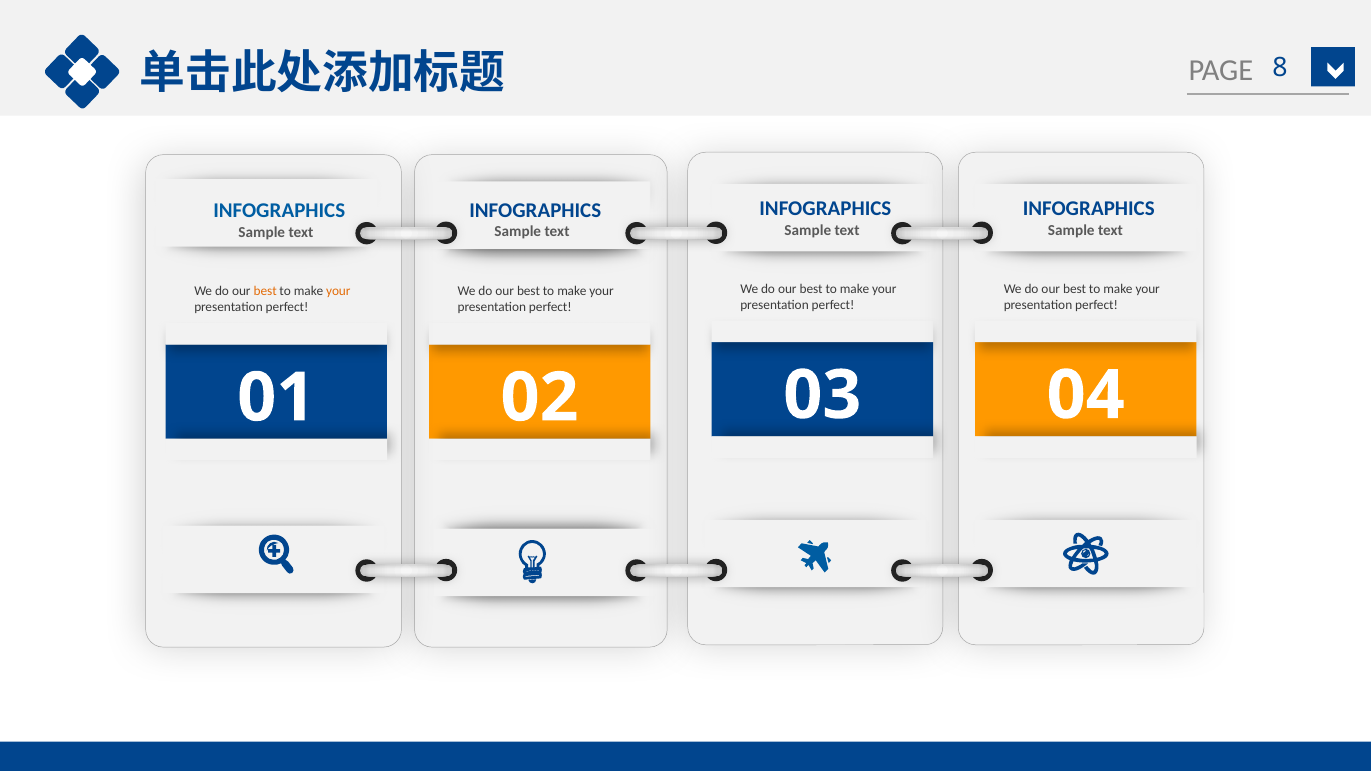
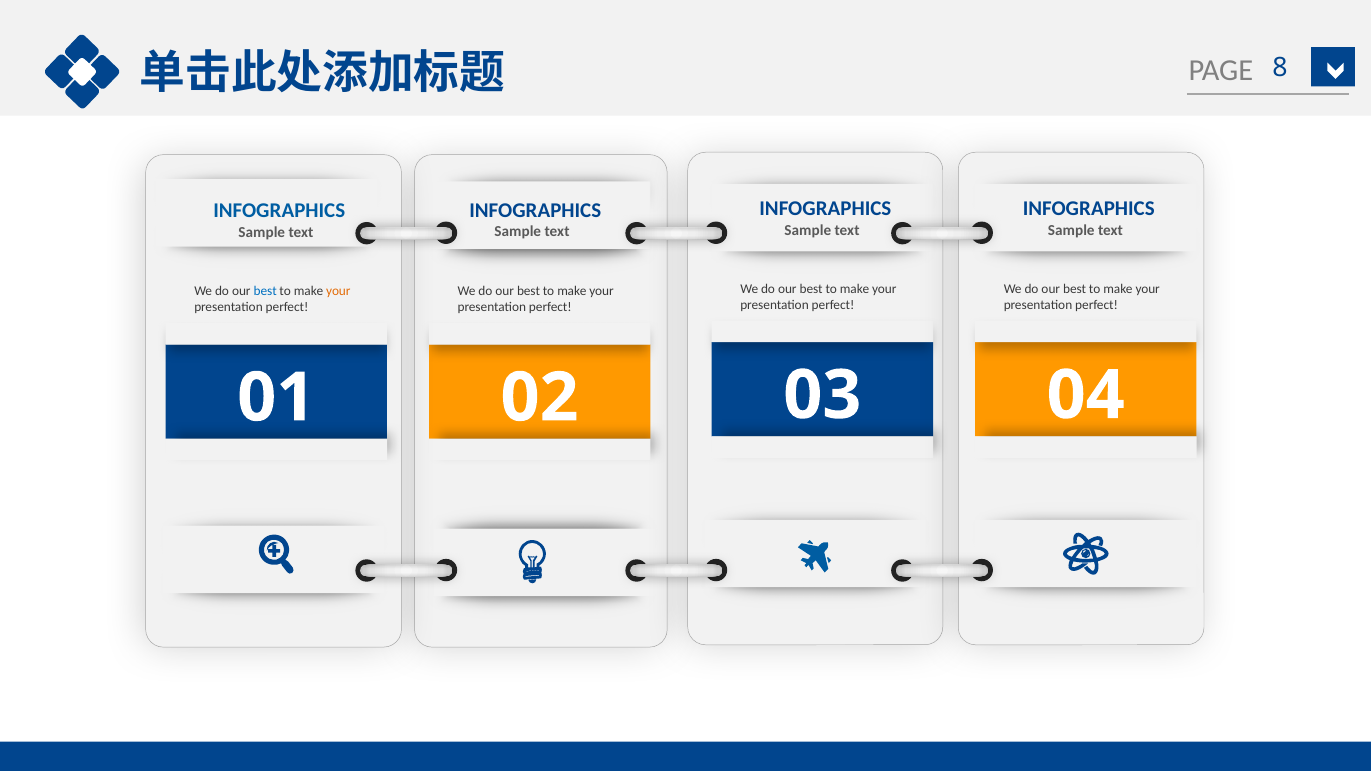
best colour: orange -> blue (265, 291)
